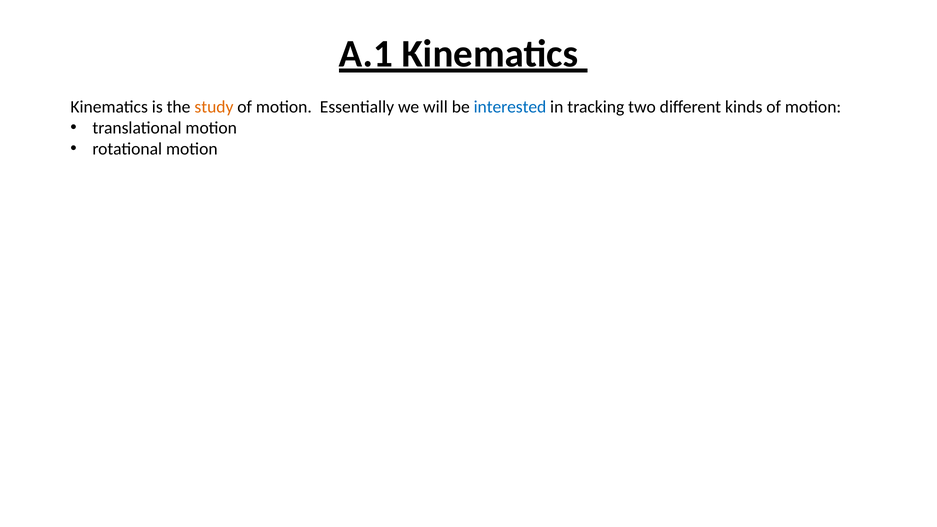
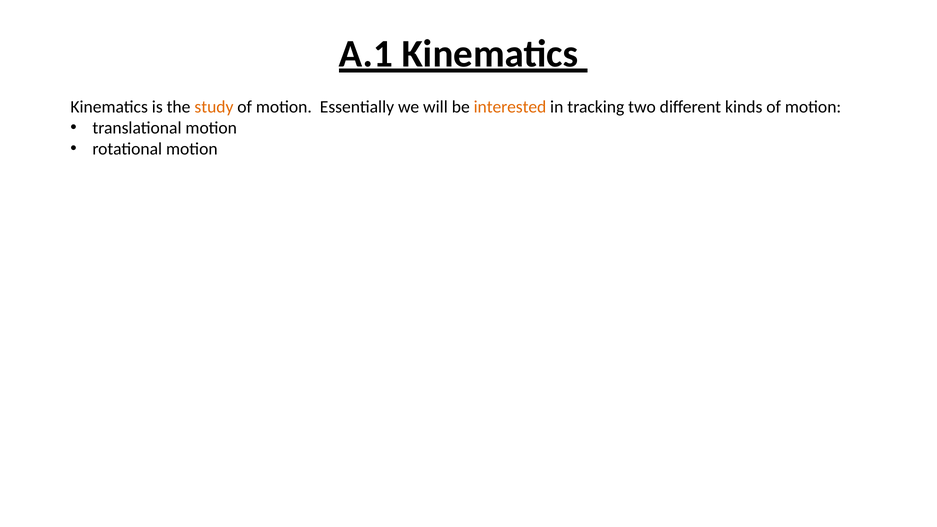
interested colour: blue -> orange (510, 107)
